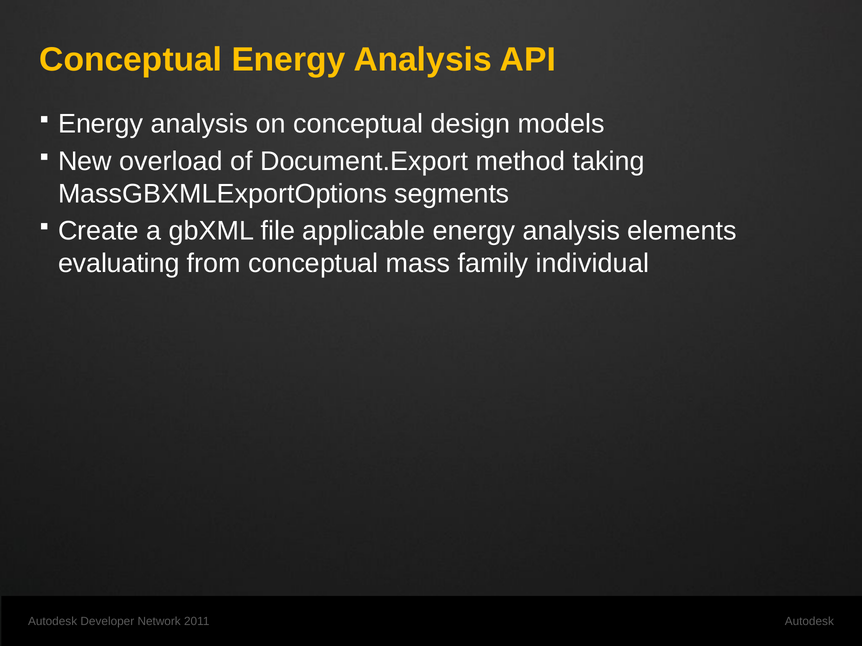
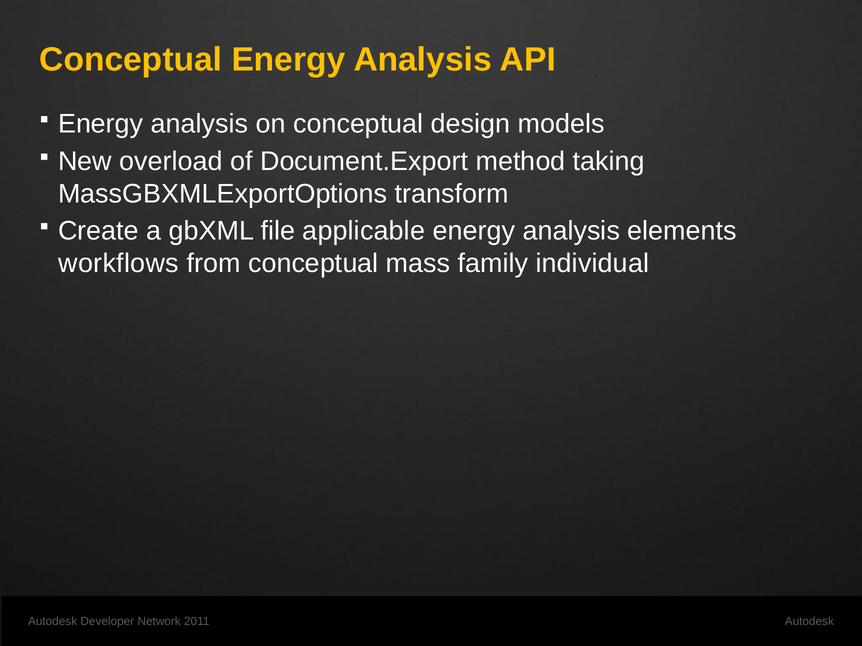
segments: segments -> transform (452, 194)
evaluating: evaluating -> workflows (119, 264)
